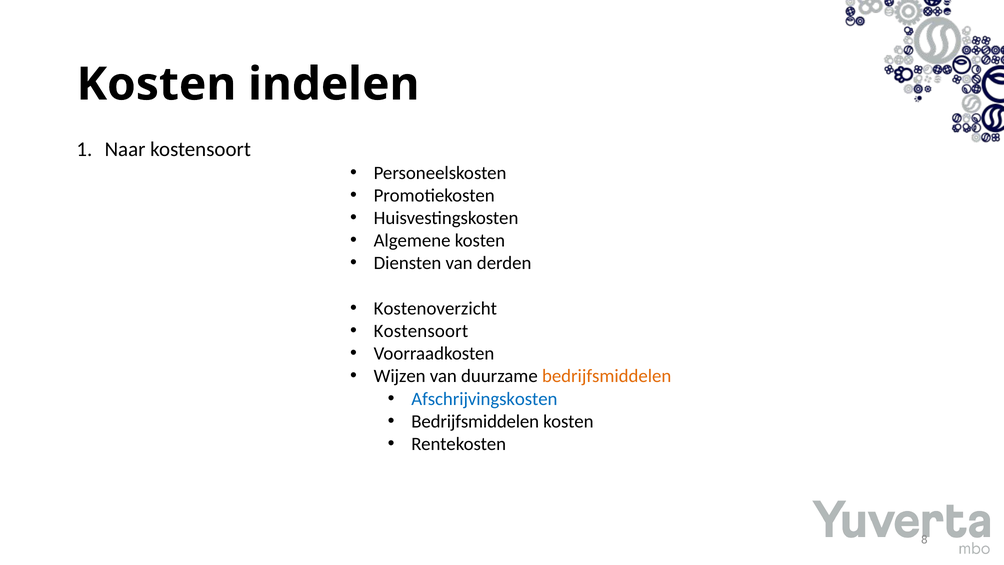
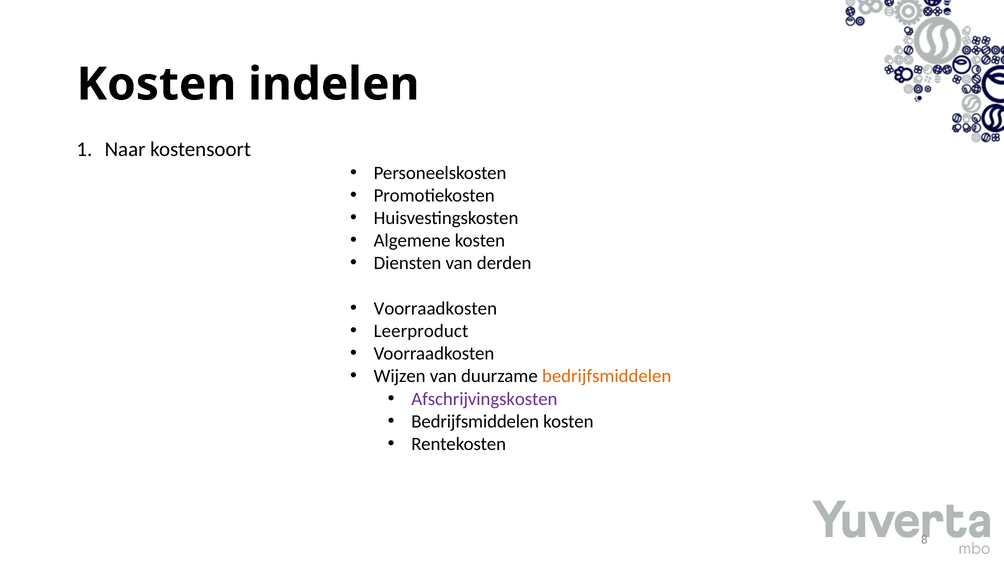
Kostenoverzicht: Kostenoverzicht -> Voorraadkosten (435, 308)
Kostensoort: Kostensoort -> Leerproduct (421, 331)
Afschrijvingskosten colour: blue -> purple (484, 399)
